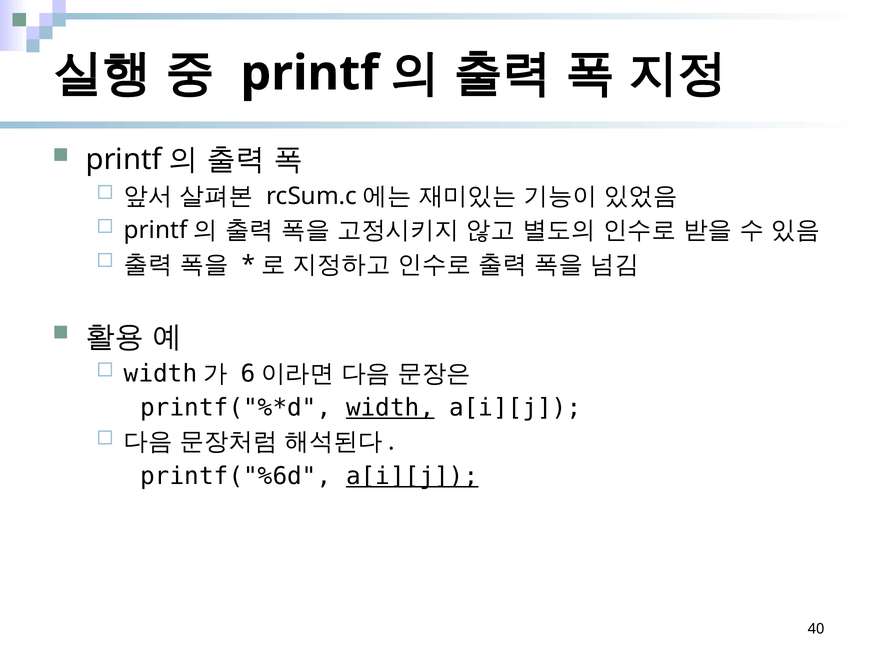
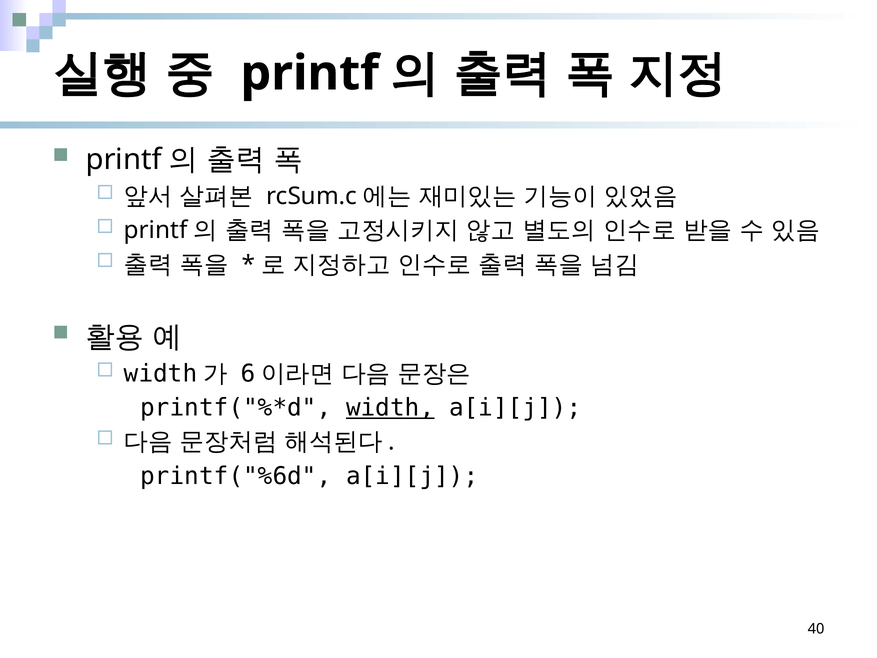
a[i][j underline: present -> none (412, 476)
